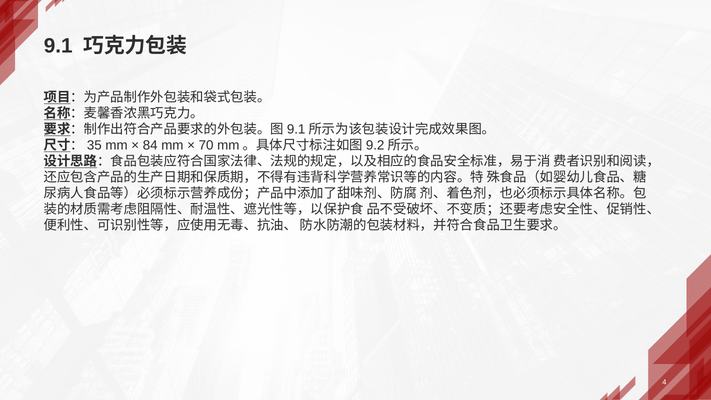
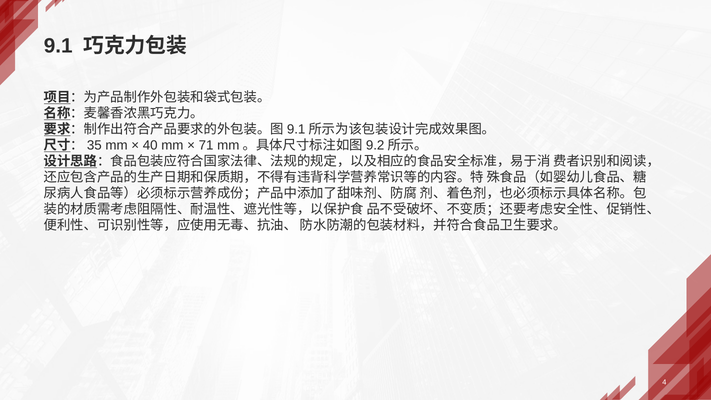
84: 84 -> 40 (150, 145)
70: 70 -> 71 (206, 145)
